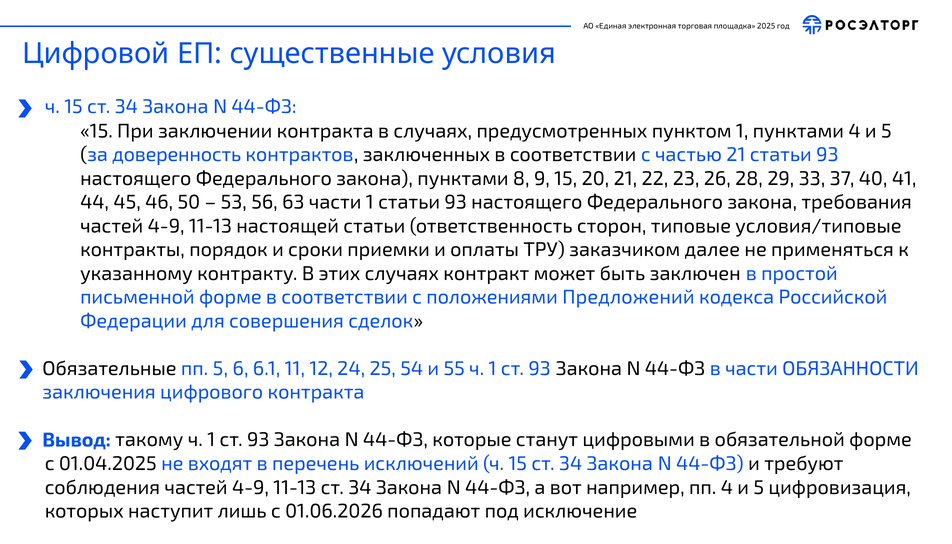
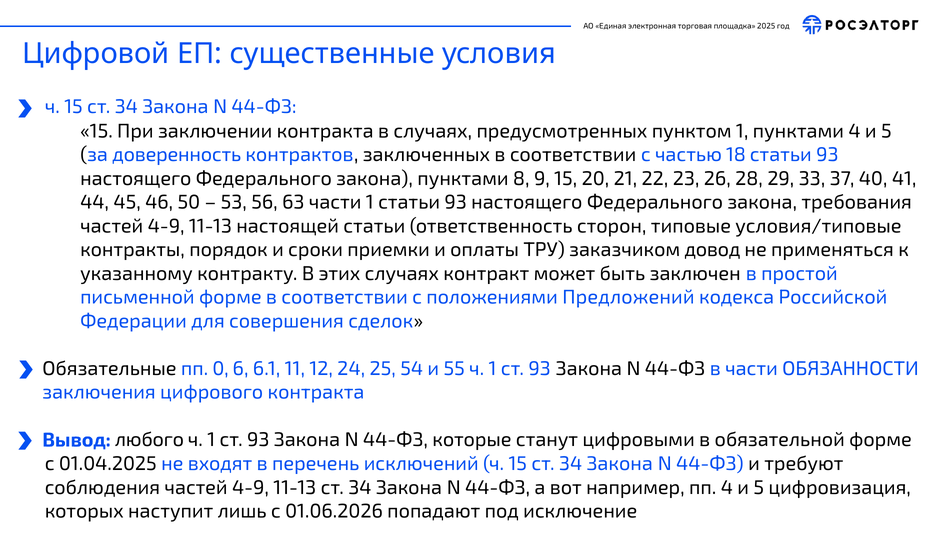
частью 21: 21 -> 18 (736, 155)
далее: далее -> довод (712, 250)
пп 5: 5 -> 0 (221, 369)
такому: такому -> любого (149, 441)
